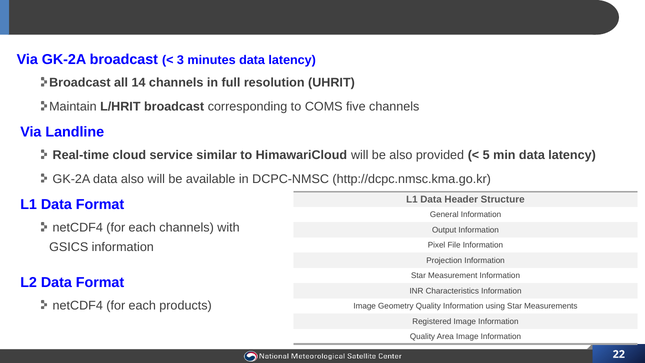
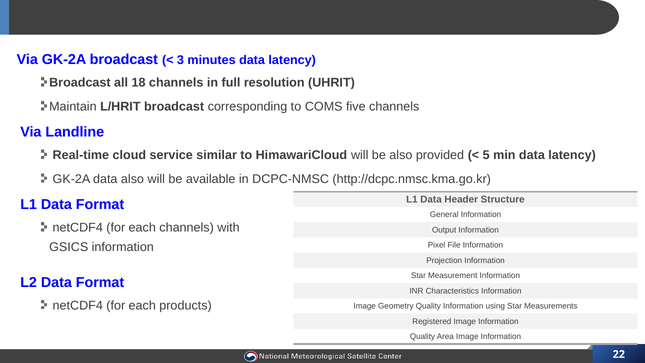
14: 14 -> 18 (139, 83)
